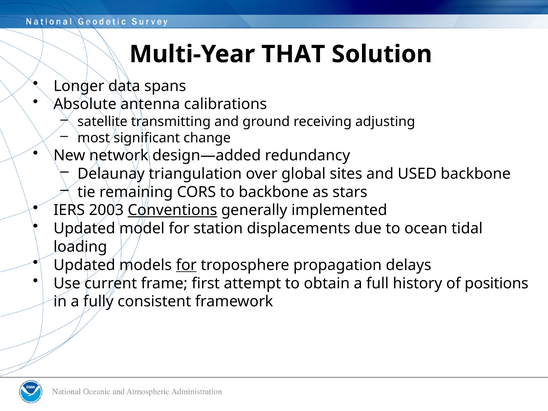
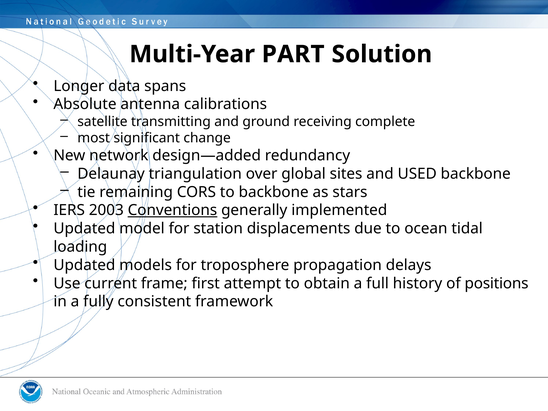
THAT: THAT -> PART (293, 54)
adjusting: adjusting -> complete (385, 122)
for underline: present -> none (186, 265)
